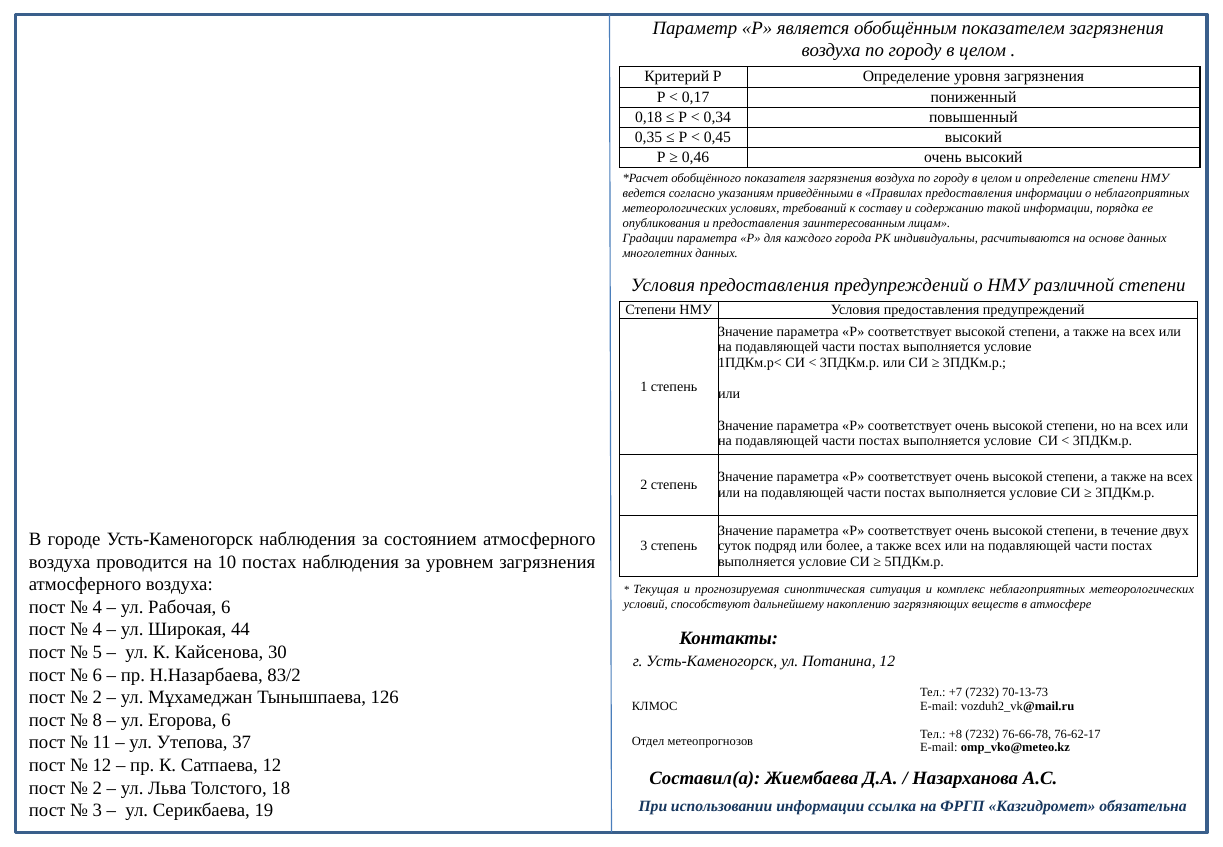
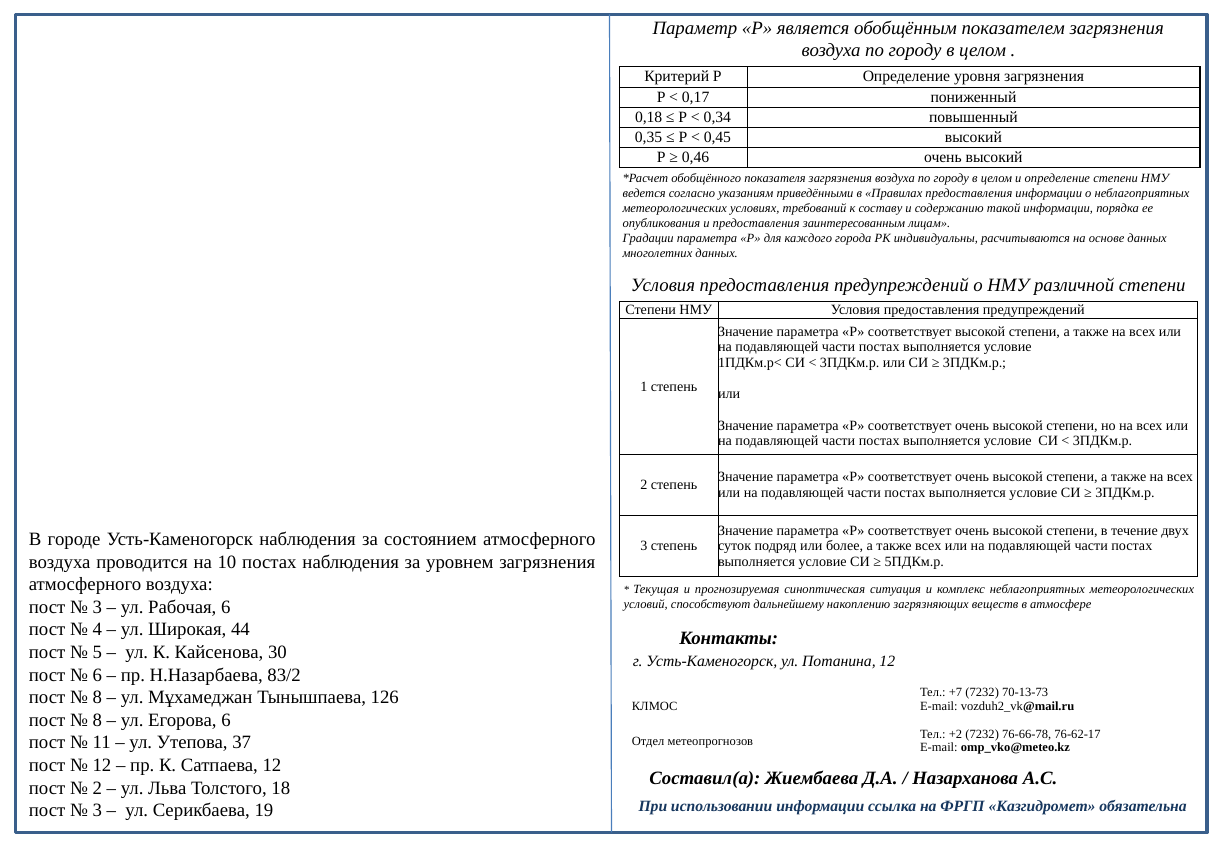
4: 4 -> 3 (97, 607)
2: 2 -> 8 (97, 697)
+8: +8 -> +2 (955, 734)
